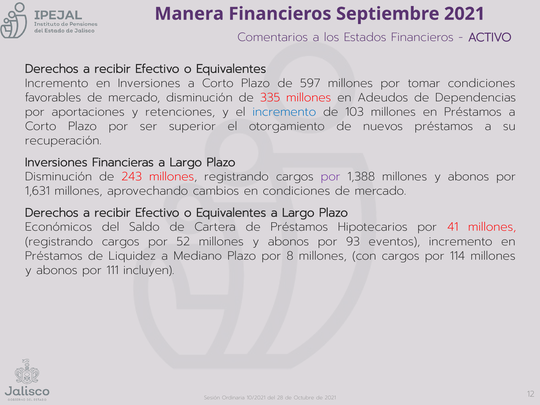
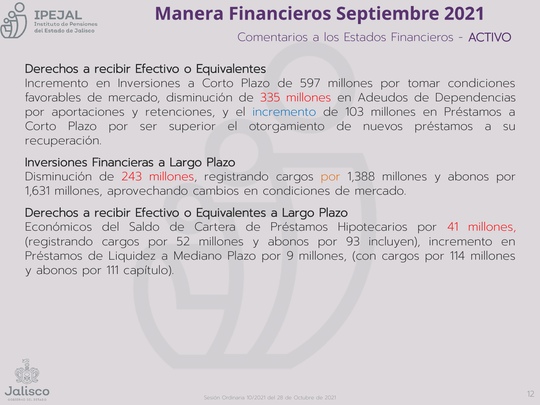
por colour: purple -> orange (331, 177)
eventos: eventos -> incluyen (394, 241)
8: 8 -> 9 (290, 256)
incluyen: incluyen -> capítulo (149, 270)
